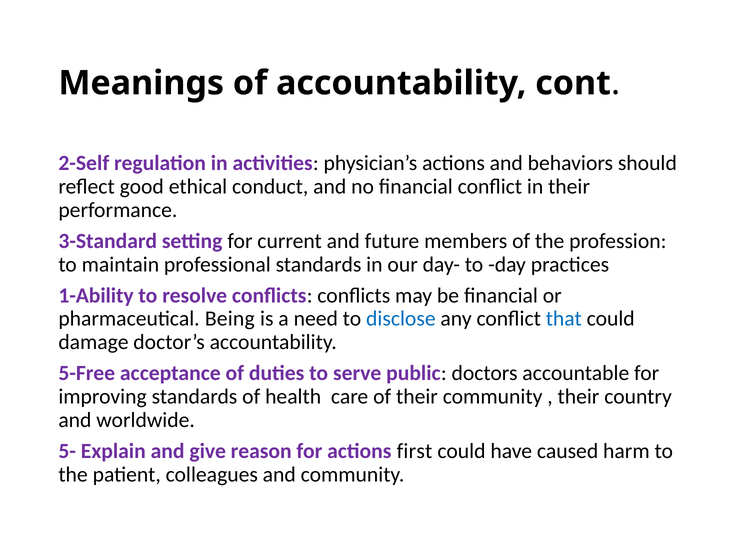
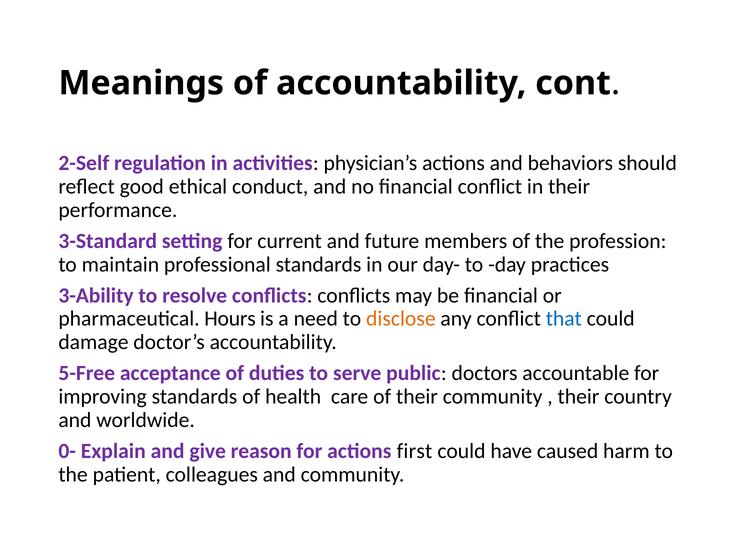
1-Ability: 1-Ability -> 3-Ability (96, 296)
Being: Being -> Hours (230, 319)
disclose colour: blue -> orange (401, 319)
5-: 5- -> 0- (67, 451)
